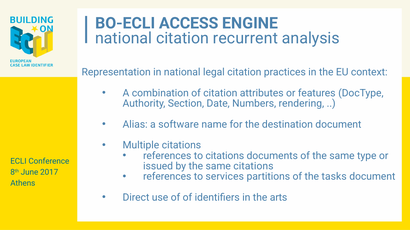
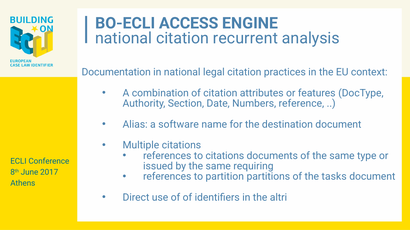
Representation: Representation -> Documentation (116, 72)
rendering: rendering -> reference (301, 104)
same citations: citations -> requiring (253, 167)
services: services -> partition (225, 177)
arts: arts -> altri (279, 198)
